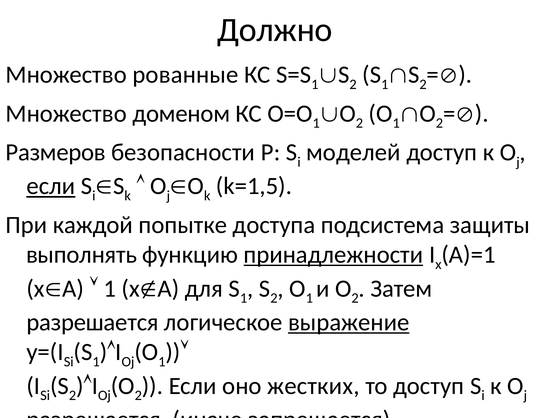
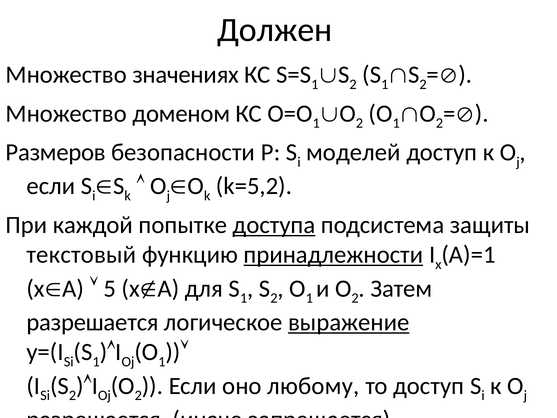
Должно: Должно -> Должен (275, 30)
рованные: рованные -> значениях (186, 75)
если underline: present -> none (51, 186)
k=1,5: k=1,5 -> k=5,2 (254, 186)
доступа underline: none -> present (274, 225)
выполнять: выполнять -> текстовый (81, 255)
1: 1 -> 5 (110, 288)
жестких: жестких -> любому (313, 386)
